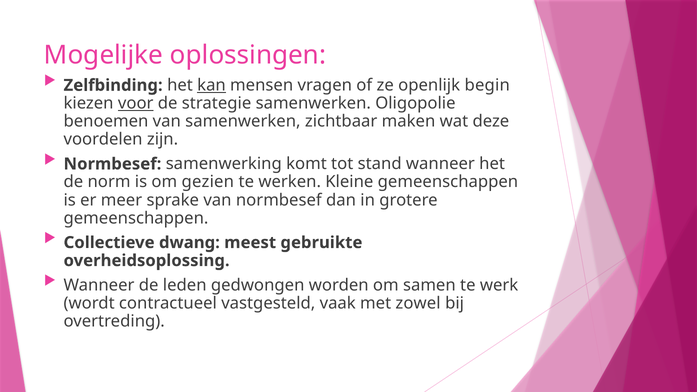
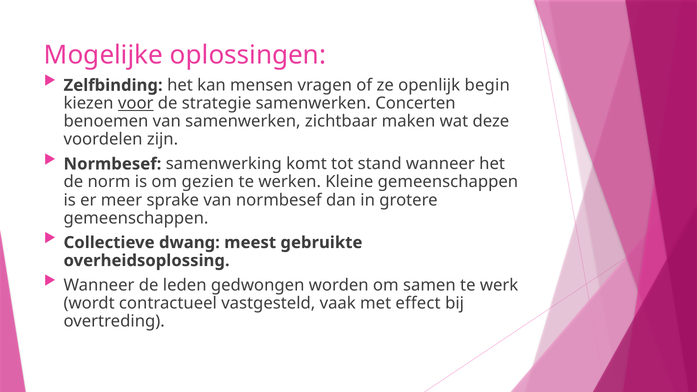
kan underline: present -> none (212, 85)
Oligopolie: Oligopolie -> Concerten (415, 103)
zowel: zowel -> effect (418, 303)
